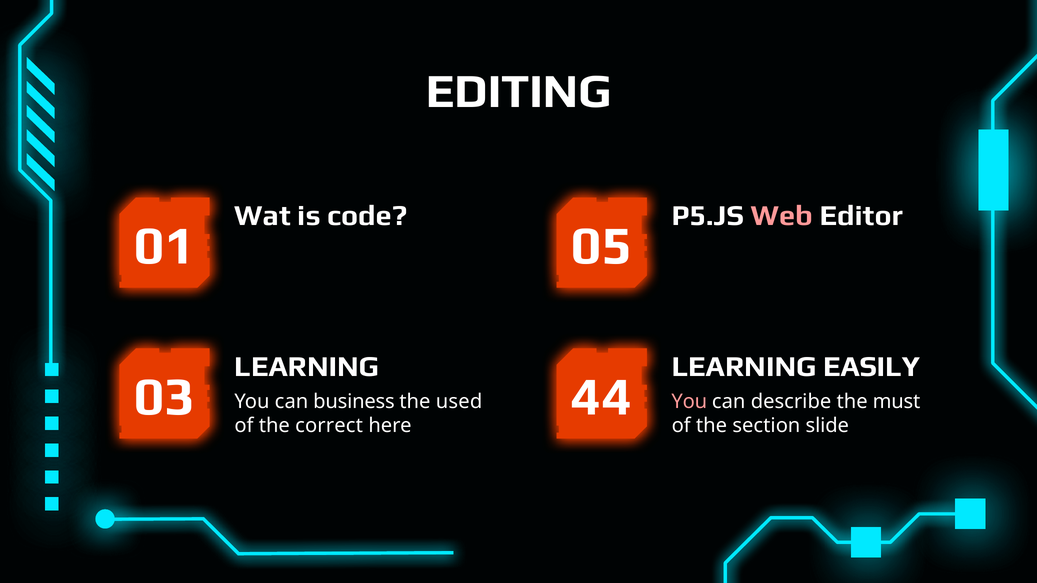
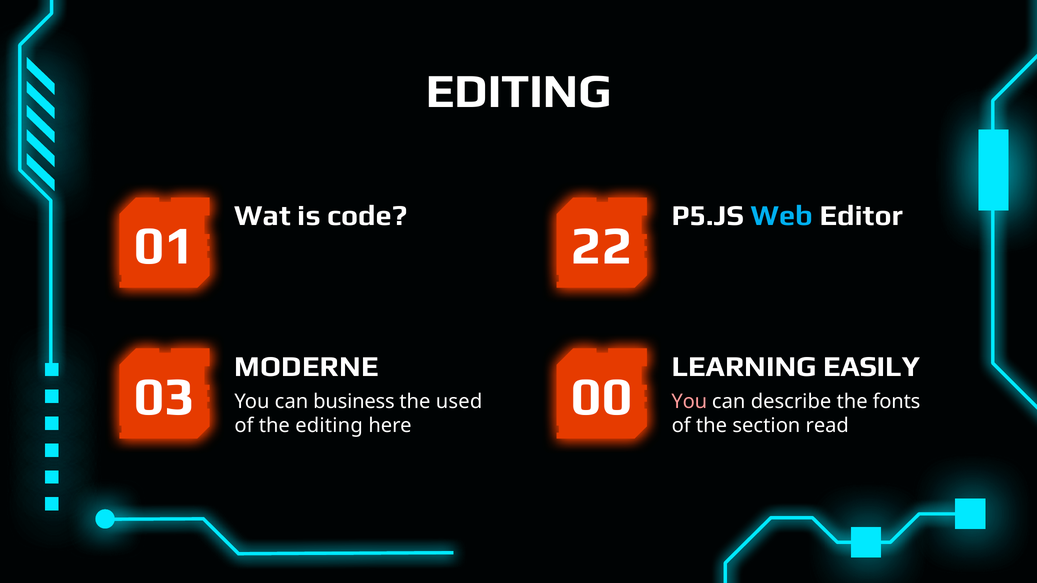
Web colour: pink -> light blue (782, 216)
05: 05 -> 22 (602, 246)
LEARNING: LEARNING -> MODERNE (307, 367)
44: 44 -> 00 (602, 397)
must: must -> fonts (896, 402)
the correct: correct -> editing (329, 426)
slide: slide -> read (827, 426)
